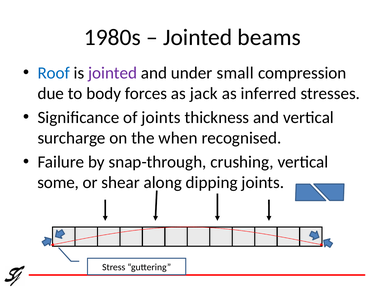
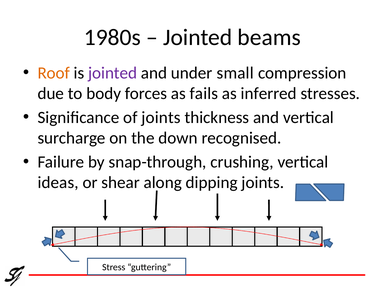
Roof colour: blue -> orange (54, 73)
jack: jack -> fails (204, 93)
when: when -> down (178, 138)
some: some -> ideas (58, 182)
